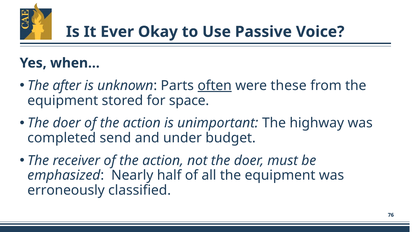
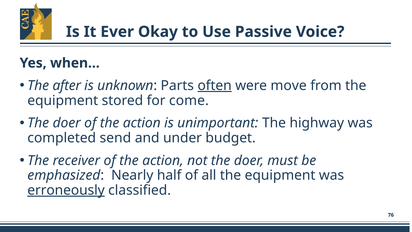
these: these -> move (289, 86)
space: space -> come (189, 100)
erroneously underline: none -> present (66, 190)
